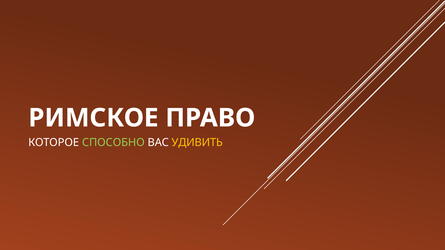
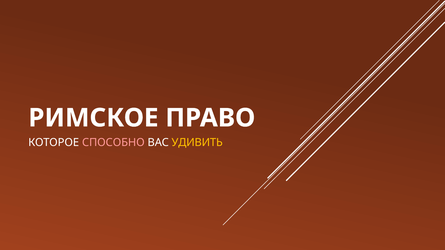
СПОСОБНО colour: light green -> pink (113, 143)
